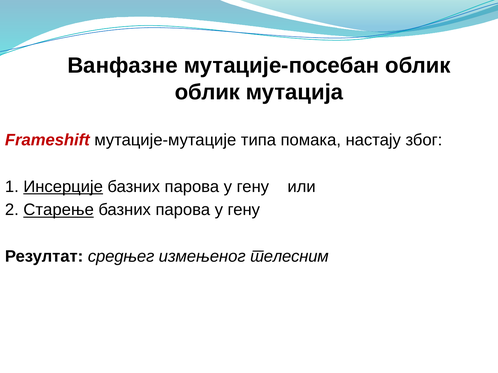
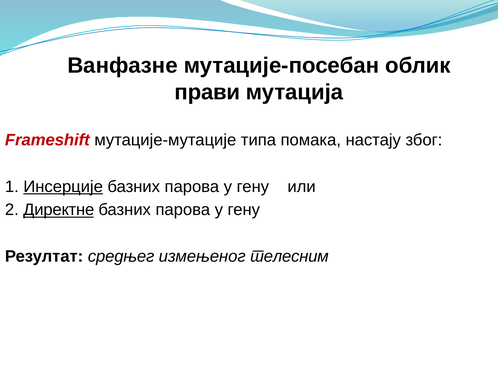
облик: облик -> прави (207, 92)
Старење: Старење -> Директне (59, 210)
